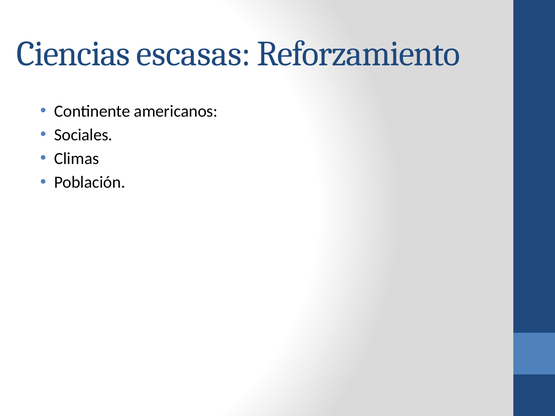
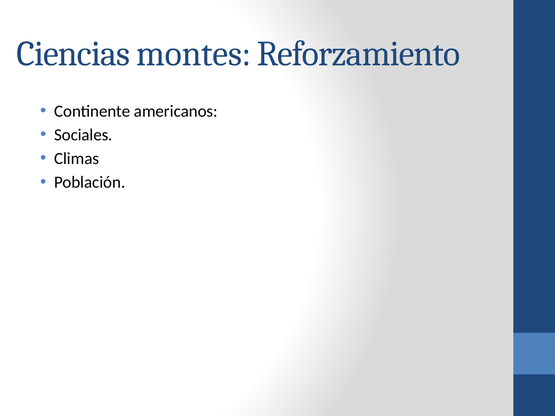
escasas: escasas -> montes (194, 54)
